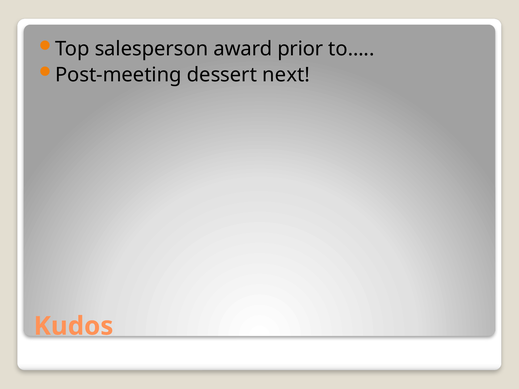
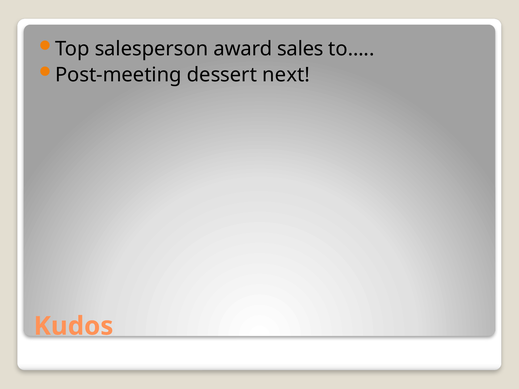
prior: prior -> sales (300, 49)
